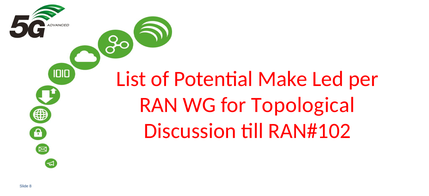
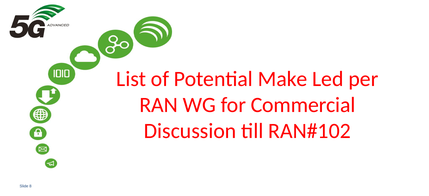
Topological: Topological -> Commercial (303, 105)
